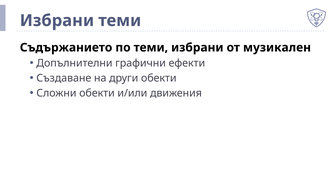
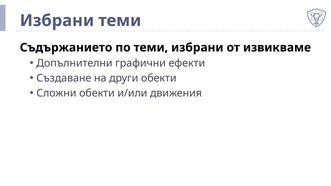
музикален: музикален -> извикваме (277, 48)
